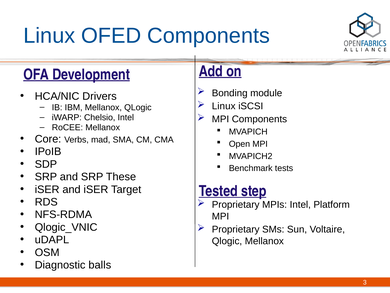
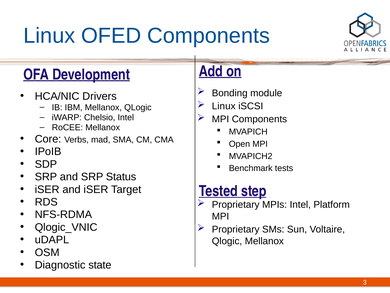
These: These -> Status (121, 177)
balls: balls -> state (100, 265)
